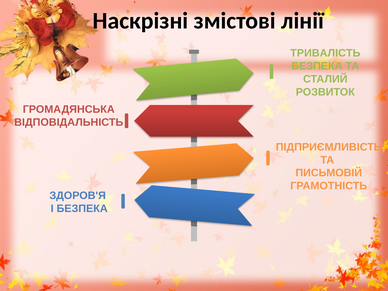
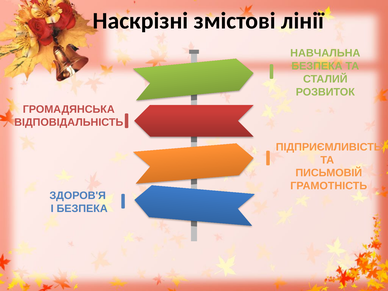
ТРИВАЛІСТЬ: ТРИВАЛІСТЬ -> НАВЧАЛЬНА (325, 53)
